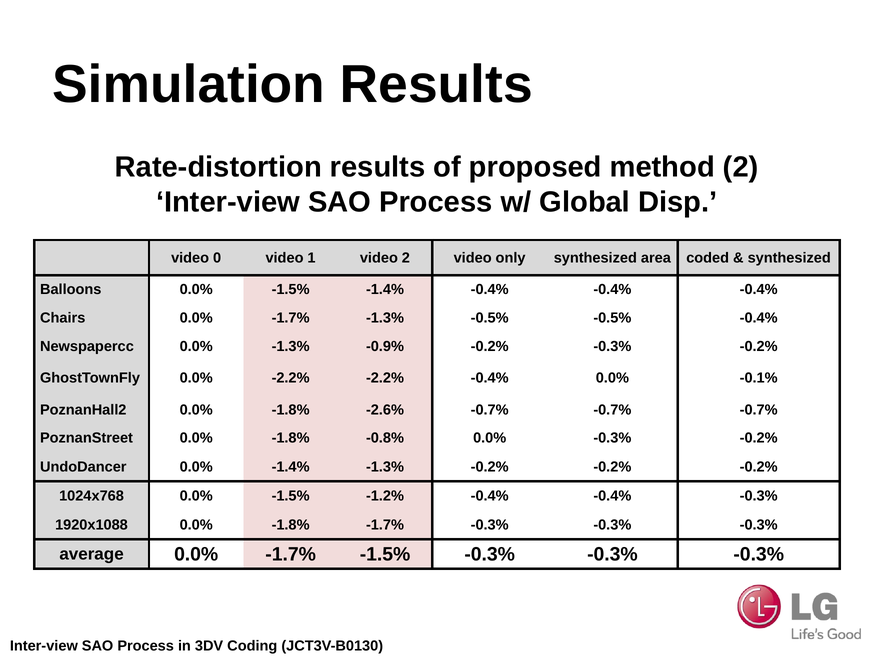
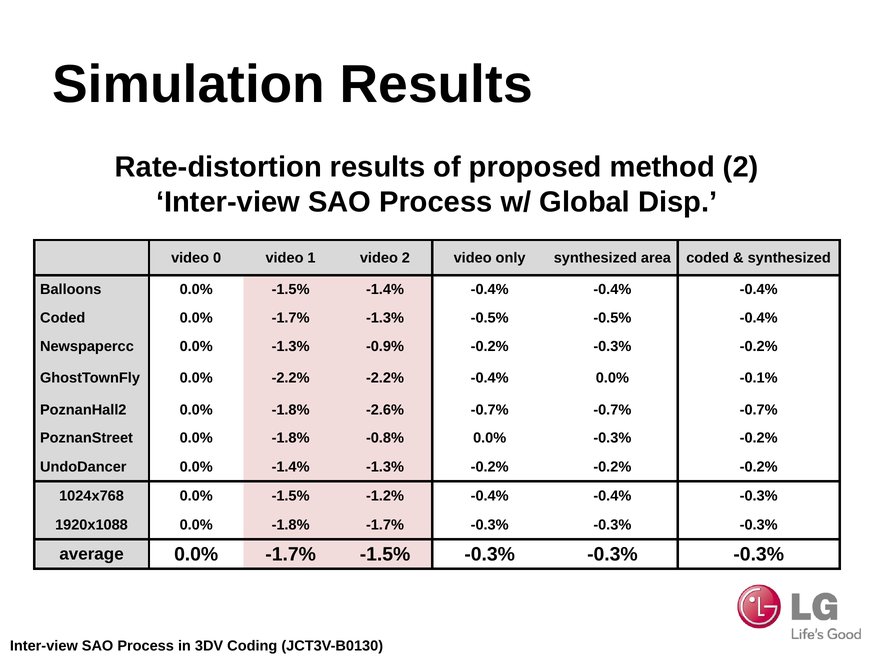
Chairs: Chairs -> Coded (63, 318)
